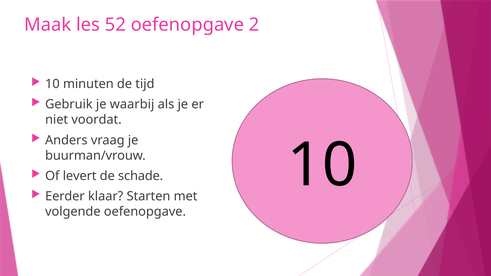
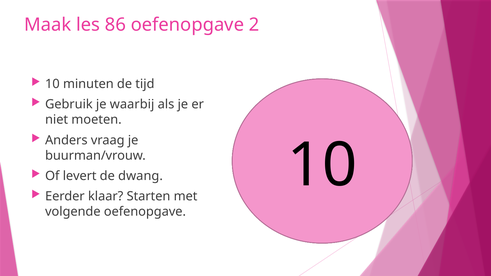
52: 52 -> 86 (115, 25)
voordat: voordat -> moeten (97, 120)
schade: schade -> dwang (141, 176)
